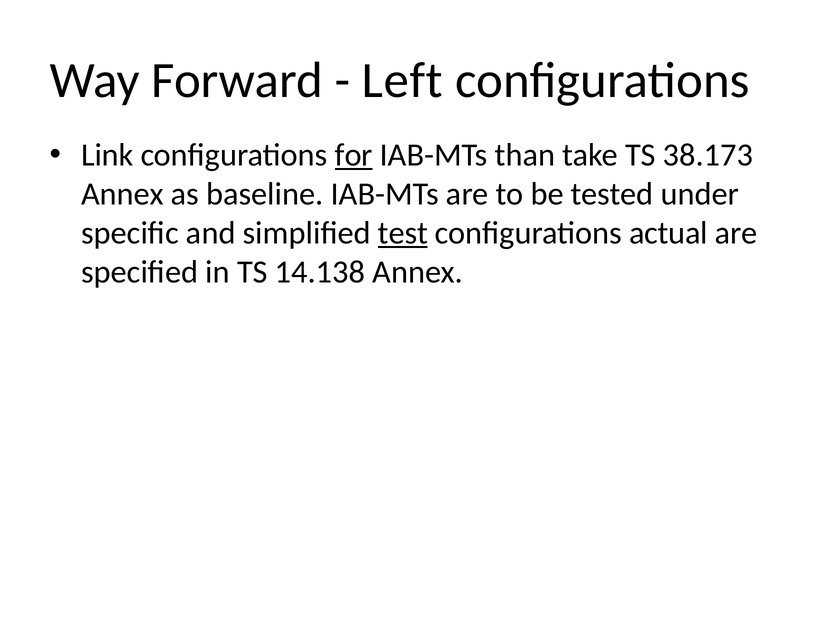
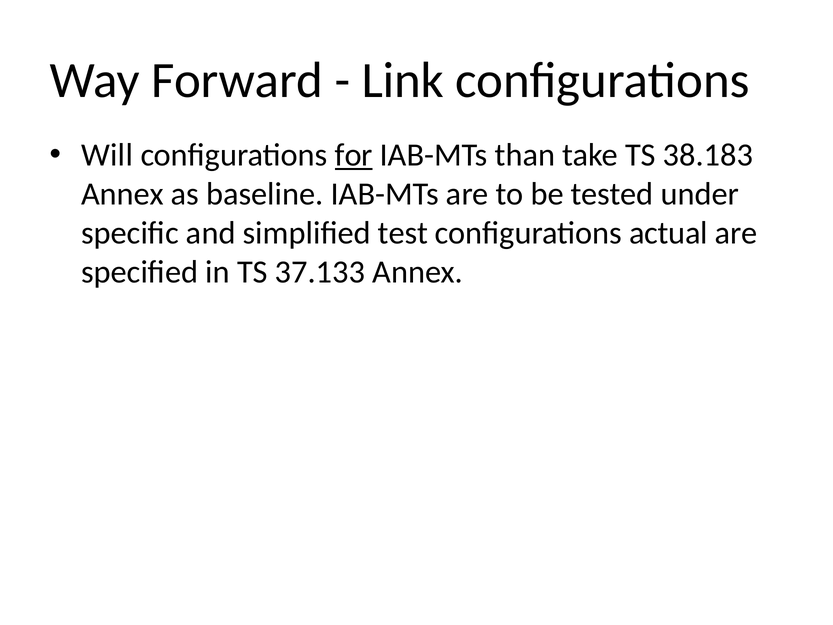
Left: Left -> Link (403, 81)
Link: Link -> Will (107, 155)
38.173: 38.173 -> 38.183 (708, 155)
test underline: present -> none (403, 233)
14.138: 14.138 -> 37.133 (320, 272)
